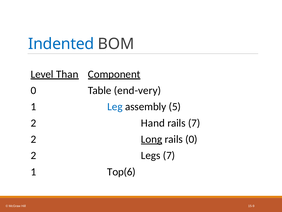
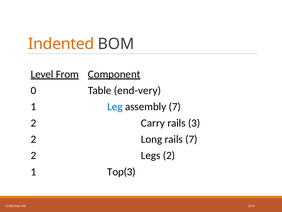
Indented colour: blue -> orange (61, 44)
Than: Than -> From (67, 74)
assembly 5: 5 -> 7 (175, 106)
Hand: Hand -> Carry (153, 123)
rails 7: 7 -> 3 (194, 123)
Long underline: present -> none (152, 139)
rails 0: 0 -> 7 (191, 139)
Legs 7: 7 -> 2 (169, 155)
Top(6: Top(6 -> Top(3 (121, 171)
